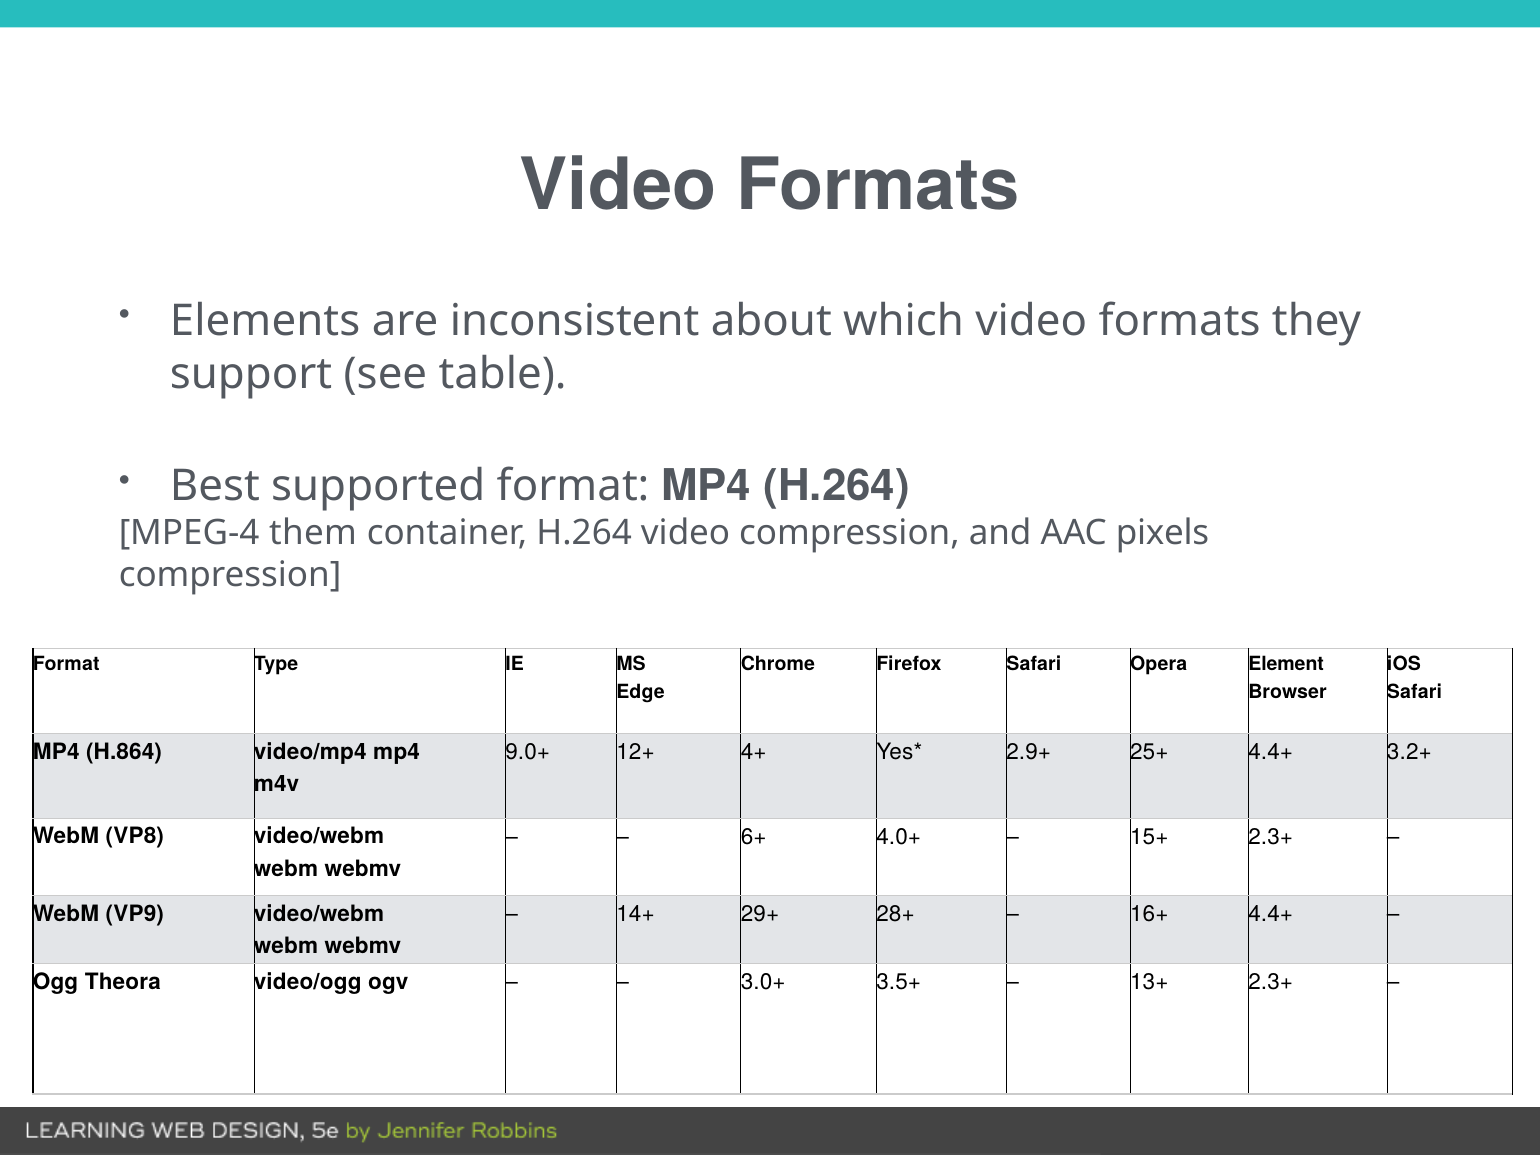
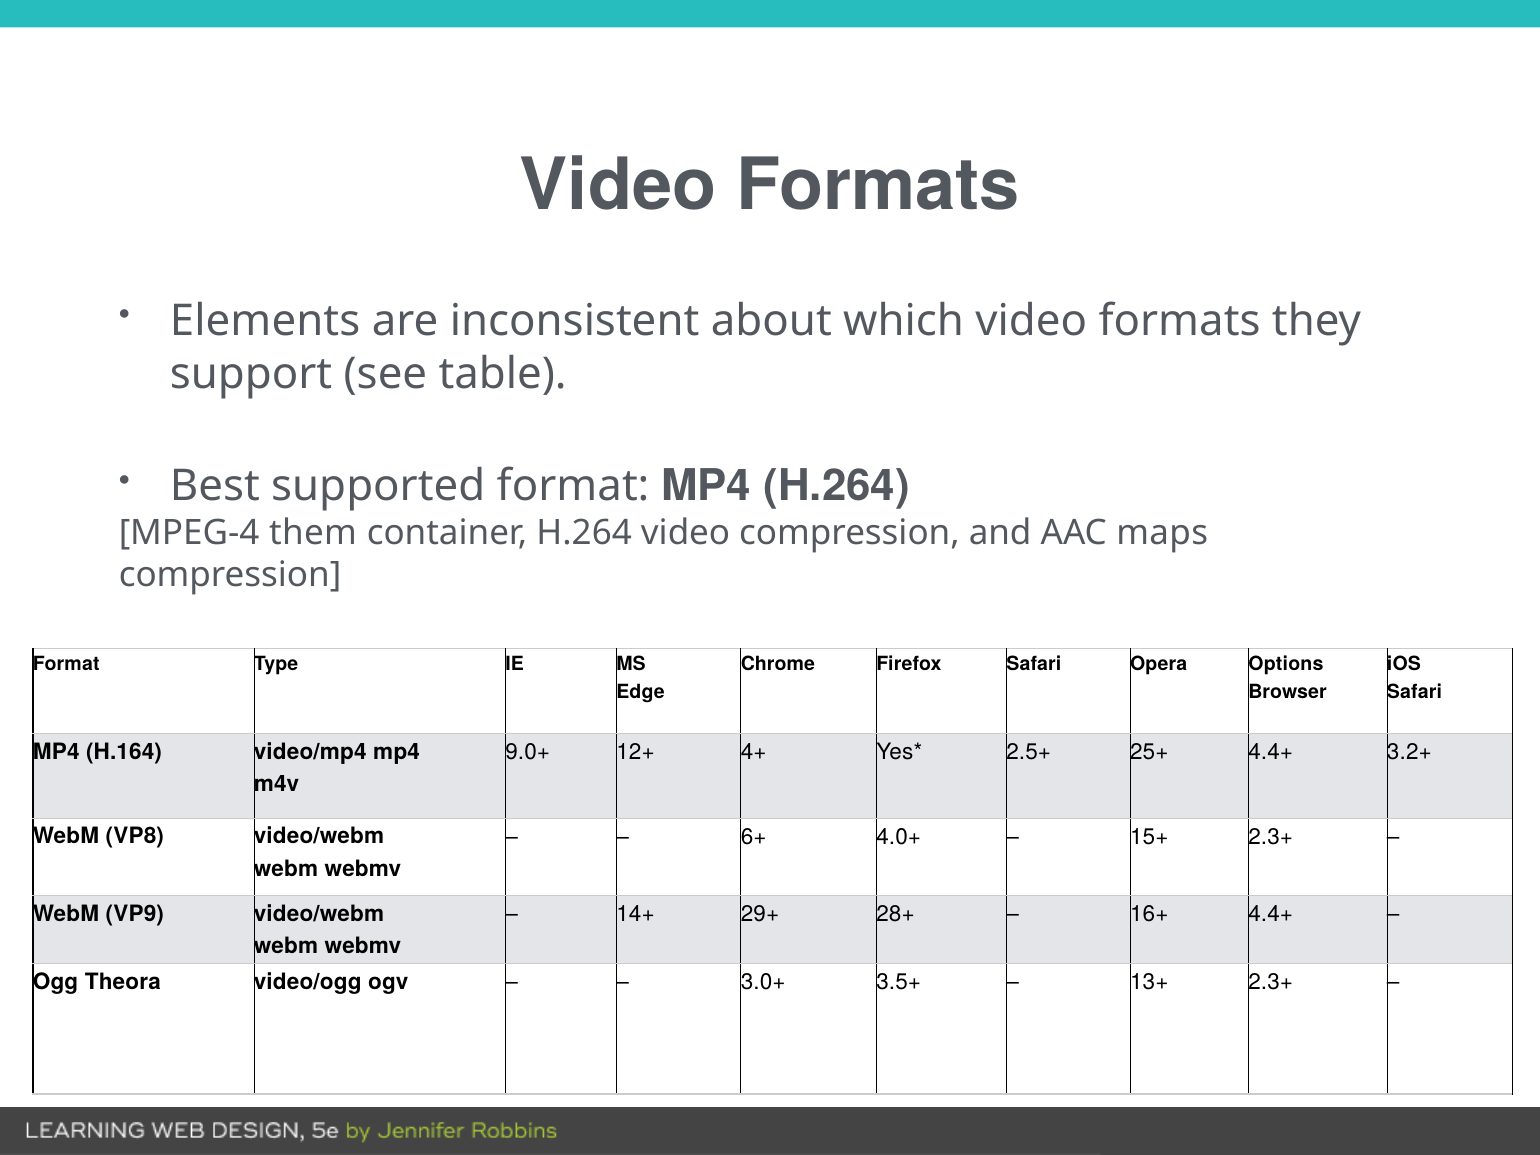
pixels: pixels -> maps (1162, 533)
Element: Element -> Options (1286, 664)
H.864: H.864 -> H.164 (124, 752)
2.9+: 2.9+ -> 2.5+ (1029, 752)
